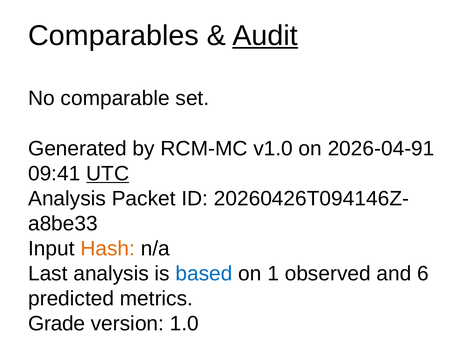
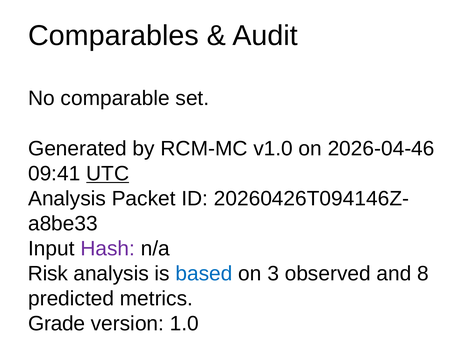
Audit underline: present -> none (265, 36)
2026-04-91: 2026-04-91 -> 2026-04-46 (381, 149)
Hash colour: orange -> purple (108, 249)
Last: Last -> Risk (48, 274)
1: 1 -> 3 (273, 274)
6: 6 -> 8 (423, 274)
